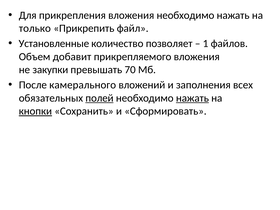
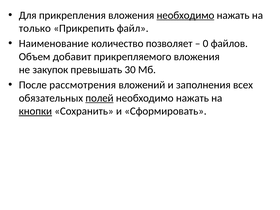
необходимо underline: none -> present (185, 15)
Установленные: Установленные -> Наименование (54, 44)
1: 1 -> 0 (206, 44)
закупки: закупки -> закупок (50, 70)
70: 70 -> 30 (130, 70)
камерального: камерального -> рассмотрения (83, 85)
нажать underline: present -> none (192, 98)
